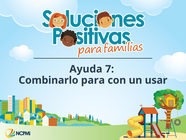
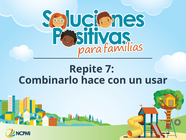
Ayuda: Ayuda -> Repite (86, 69)
para: para -> hace (93, 80)
